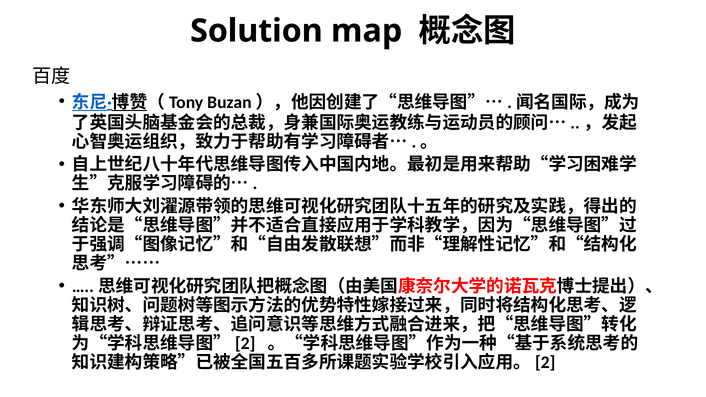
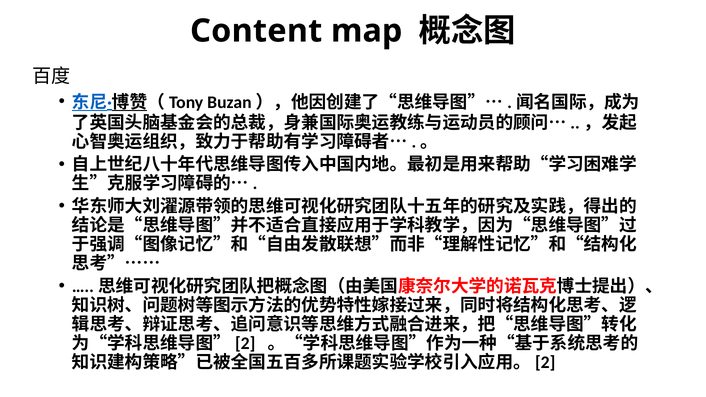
Solution: Solution -> Content (256, 31)
